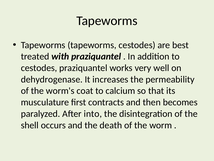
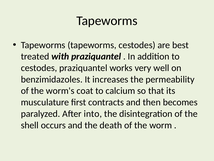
dehydrogenase: dehydrogenase -> benzimidazoles (52, 79)
